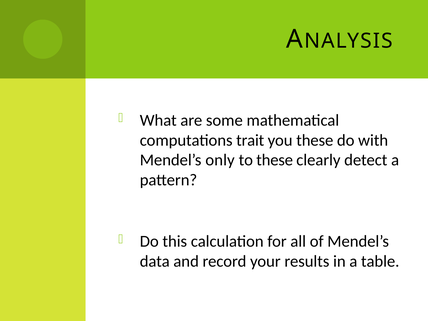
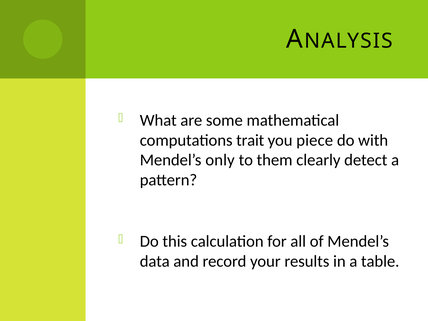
you these: these -> piece (315, 140)
to these: these -> them (275, 160)
